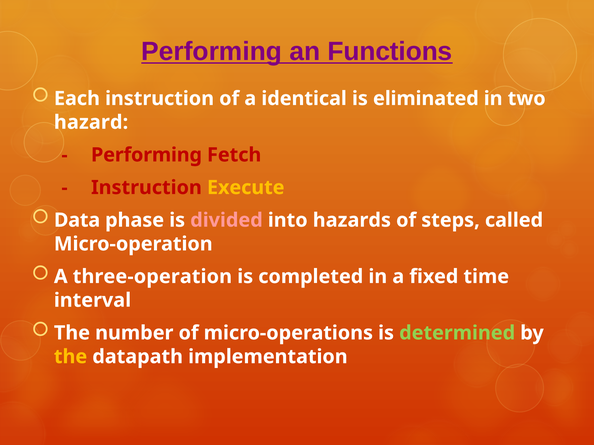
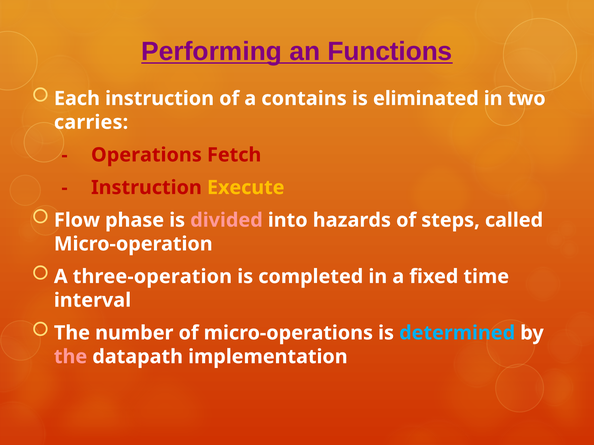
identical: identical -> contains (304, 99)
hazard: hazard -> carries (91, 122)
Performing: Performing -> Operations (146, 155)
Data: Data -> Flow (77, 220)
determined colour: light green -> light blue (457, 333)
the colour: yellow -> pink (71, 357)
